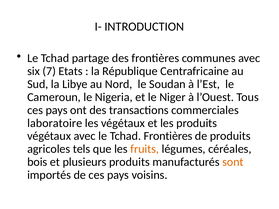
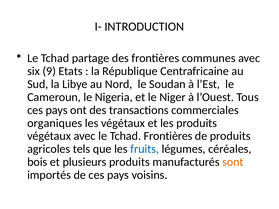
7: 7 -> 9 (49, 71)
laboratoire: laboratoire -> organiques (55, 123)
fruits colour: orange -> blue (145, 149)
